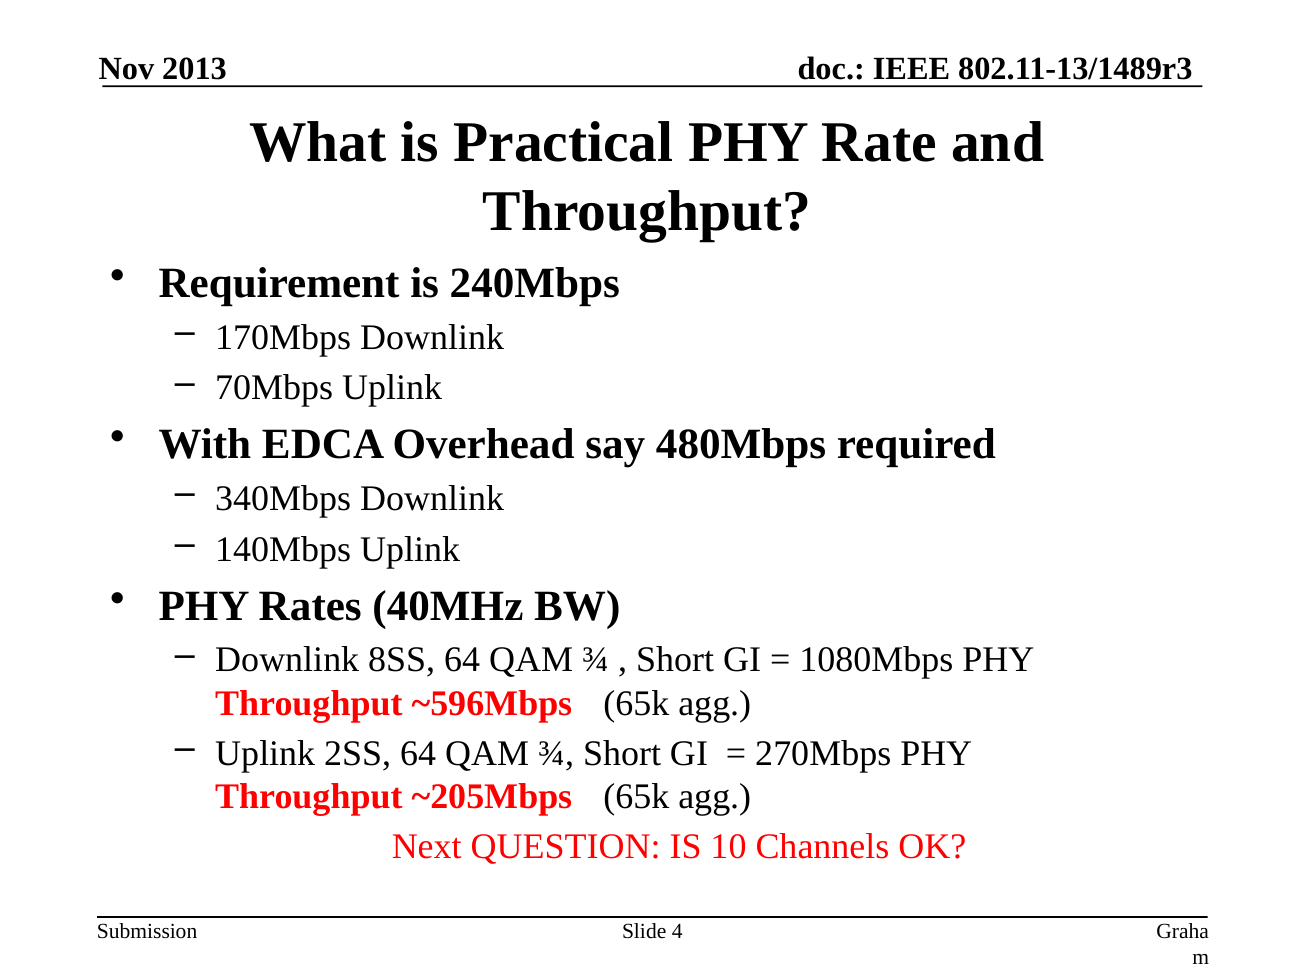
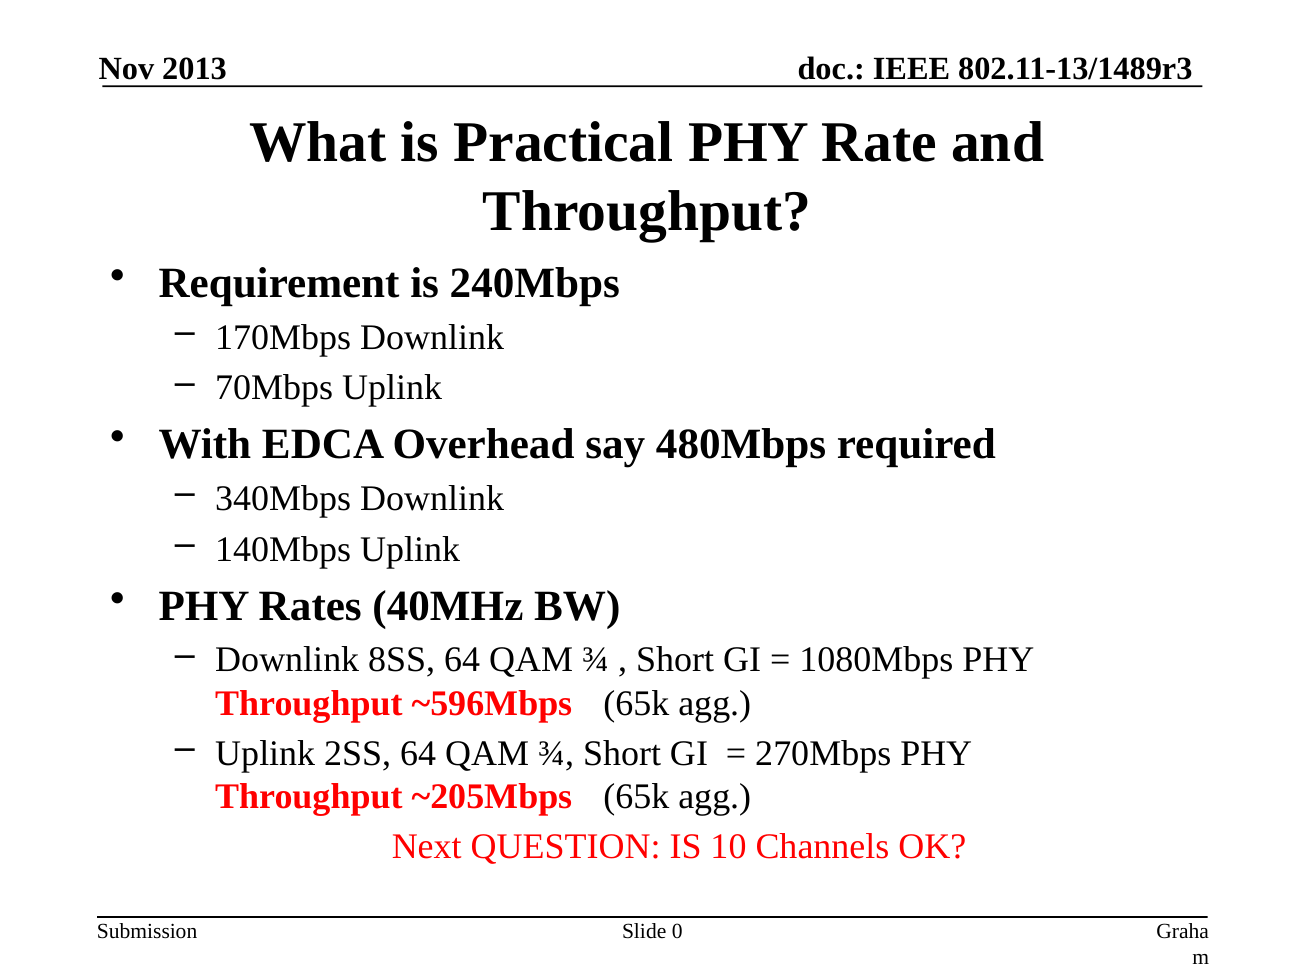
4: 4 -> 0 (677, 931)
